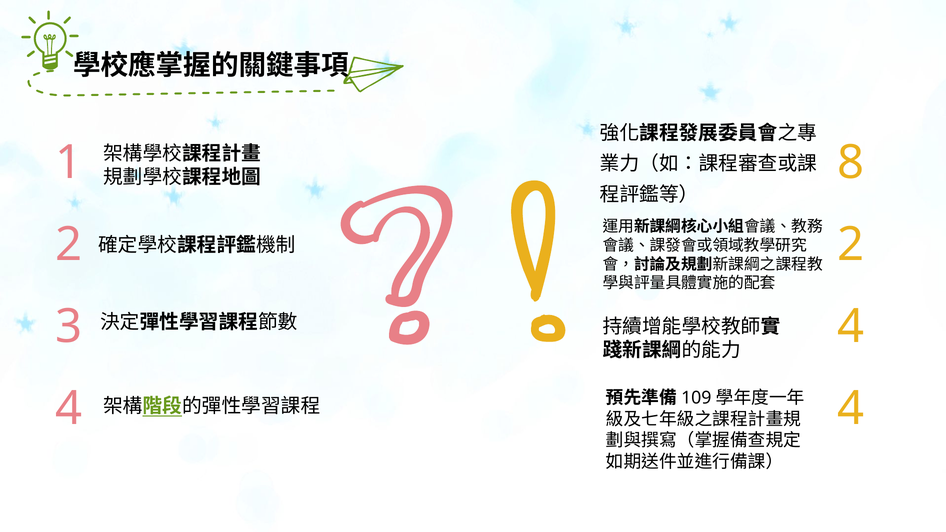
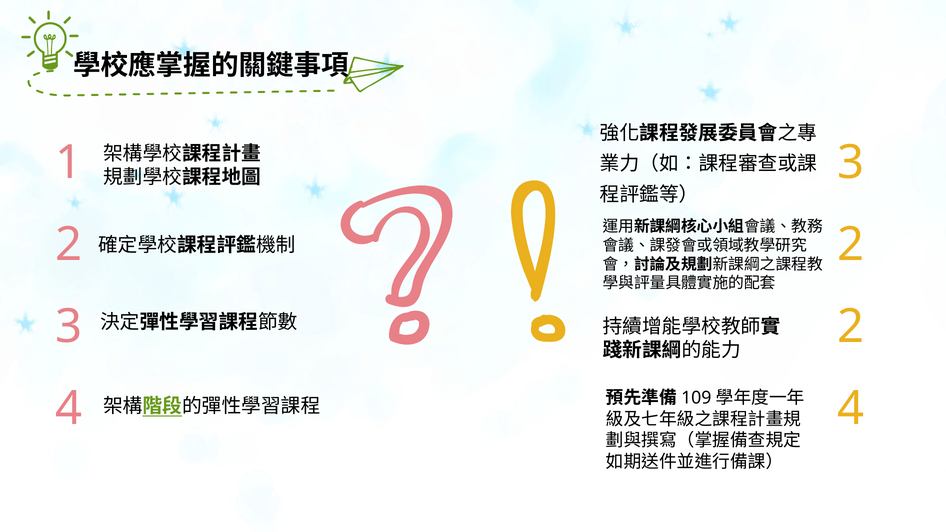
8: 8 -> 3 (851, 163)
4: 4 -> 2 (851, 327)
